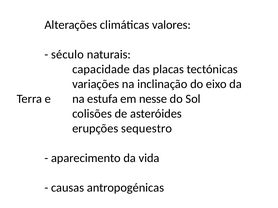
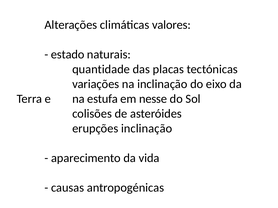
século: século -> estado (68, 55)
capacidade: capacidade -> quantidade (101, 69)
erupções sequestro: sequestro -> inclinação (147, 129)
